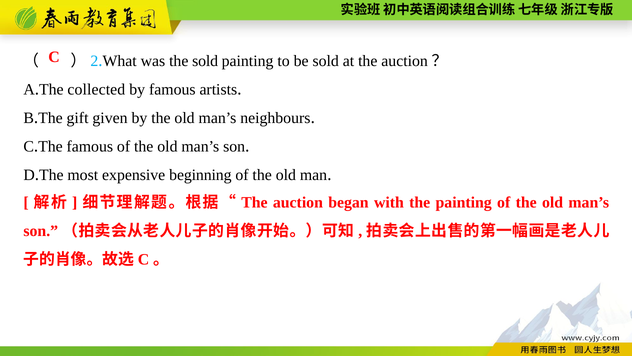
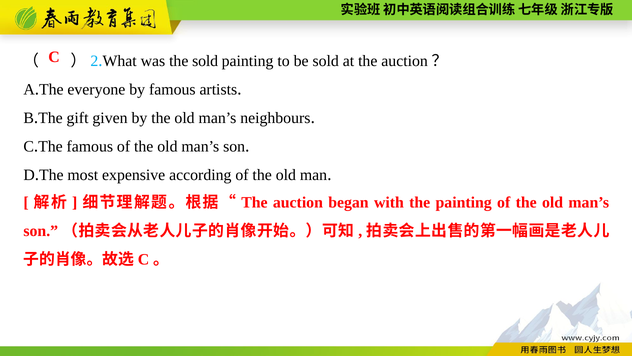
collected: collected -> everyone (96, 90)
beginning: beginning -> according (200, 175)
